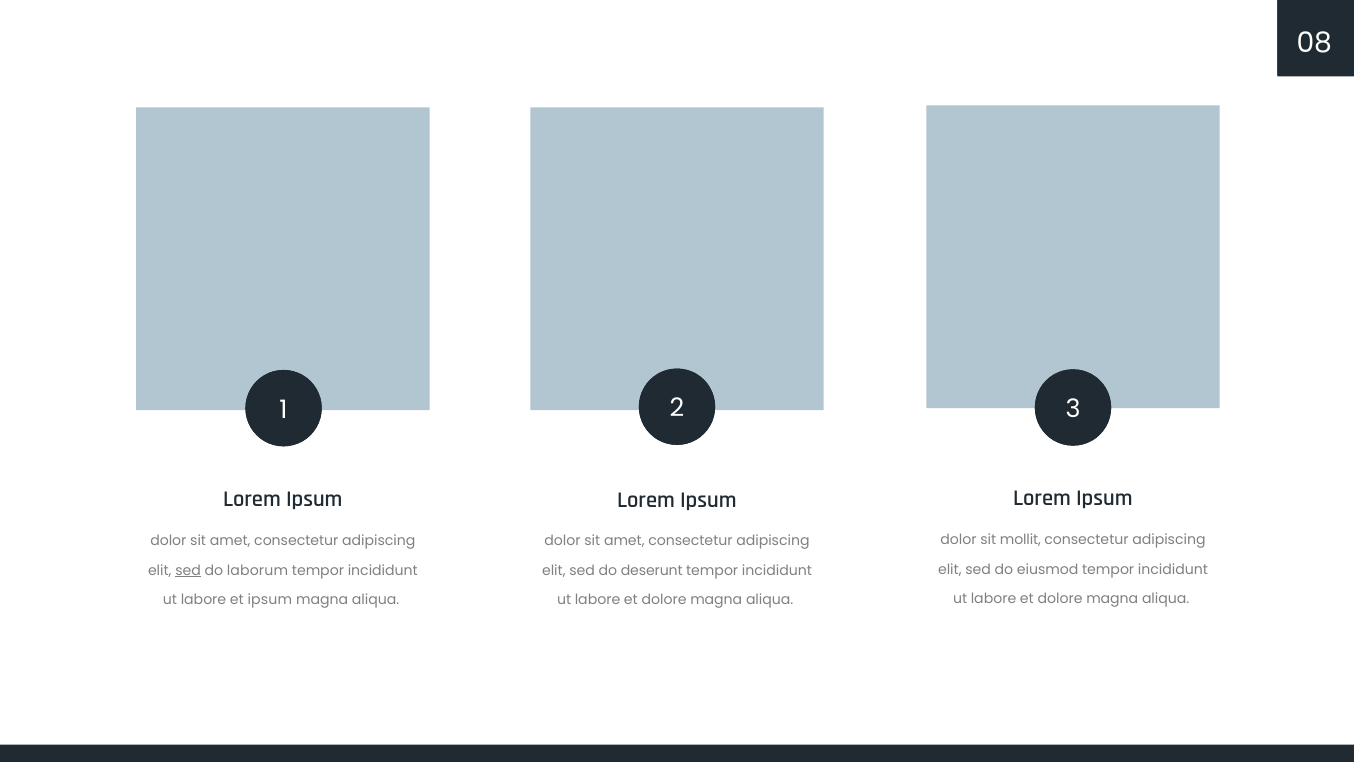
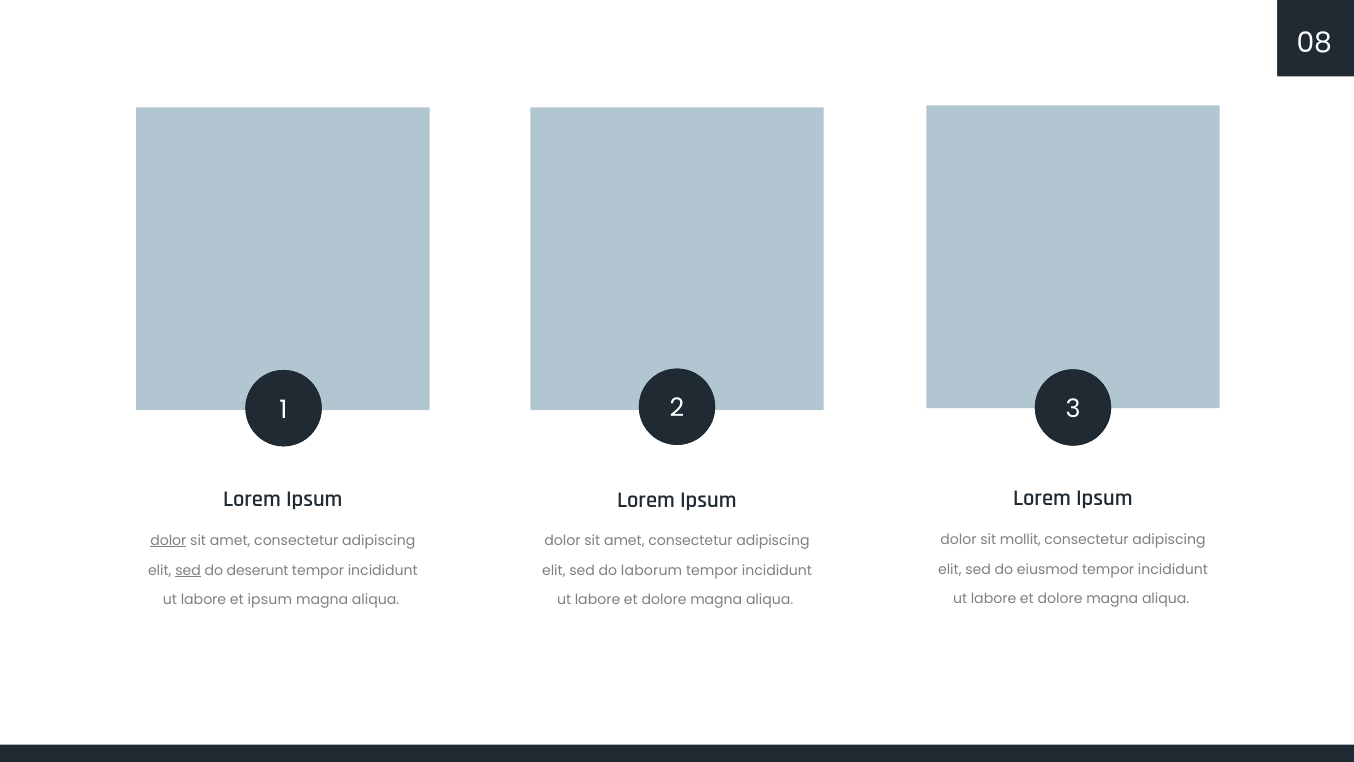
dolor underline: none -> present (168, 540)
laborum: laborum -> deserunt (258, 570)
deserunt: deserunt -> laborum (652, 570)
